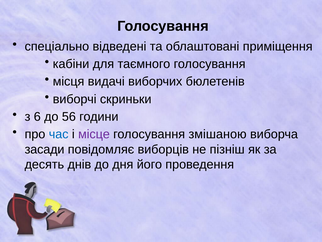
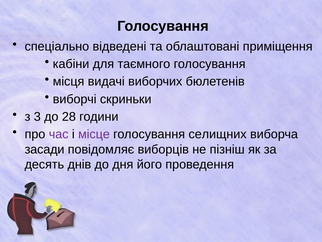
6: 6 -> 3 (37, 117)
56: 56 -> 28 (69, 117)
час colour: blue -> purple (59, 134)
змішаною: змішаною -> селищних (218, 134)
